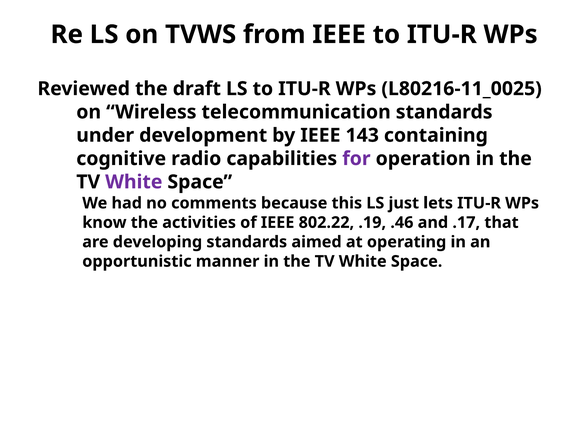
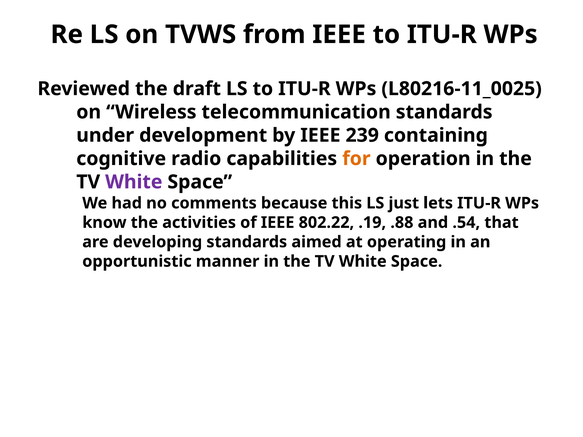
143: 143 -> 239 (362, 135)
for colour: purple -> orange (356, 159)
.46: .46 -> .88 (402, 223)
.17: .17 -> .54 (466, 223)
